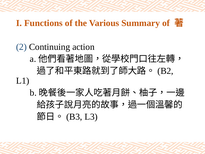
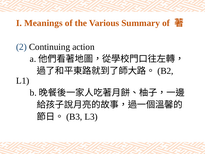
Functions: Functions -> Meanings (43, 23)
